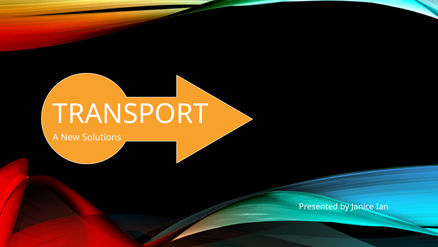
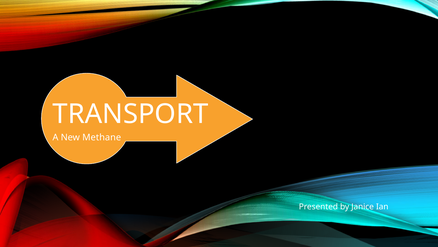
Solutions: Solutions -> Methane (102, 137)
